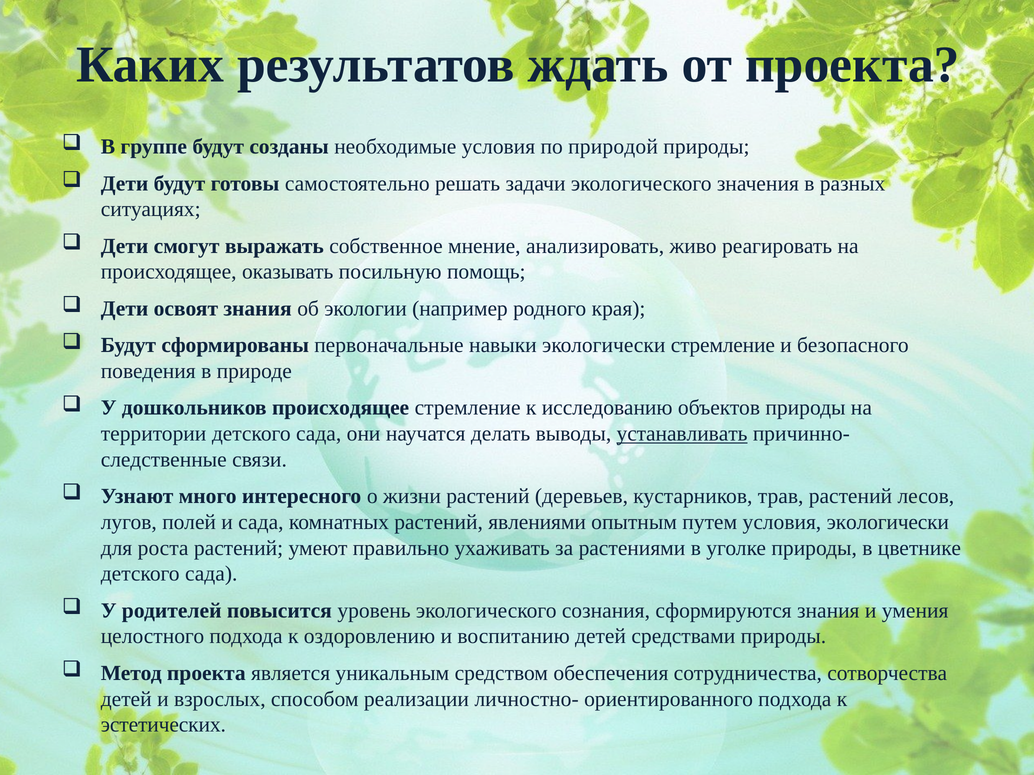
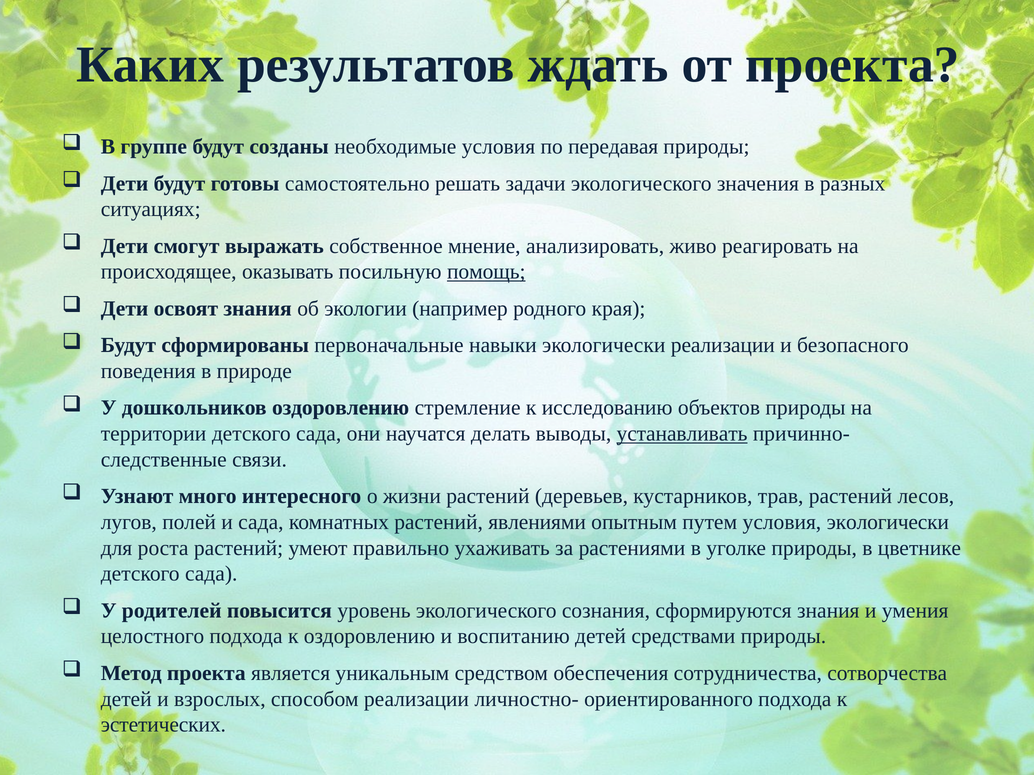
природой: природой -> передавая (613, 147)
помощь underline: none -> present (486, 272)
экологически стремление: стремление -> реализации (723, 346)
дошкольников происходящее: происходящее -> оздоровлению (341, 408)
